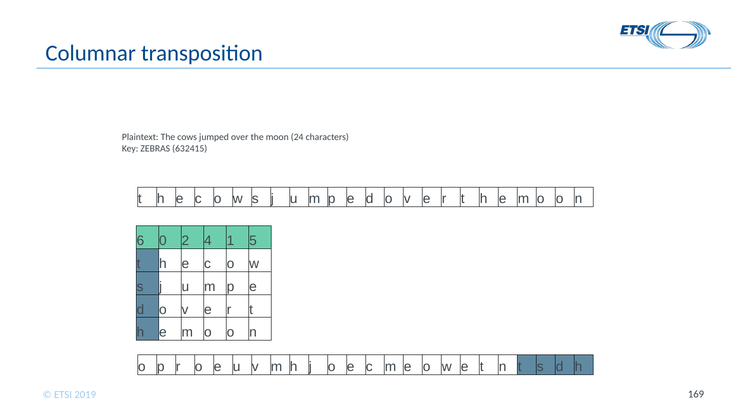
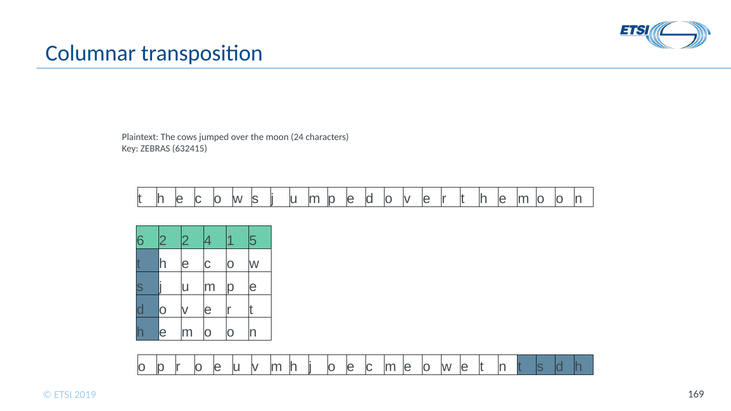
6 0: 0 -> 2 (163, 241)
